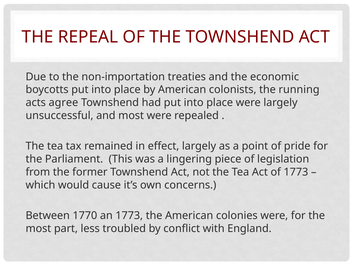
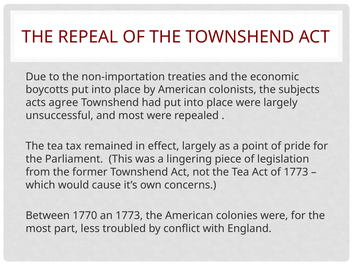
running: running -> subjects (299, 90)
